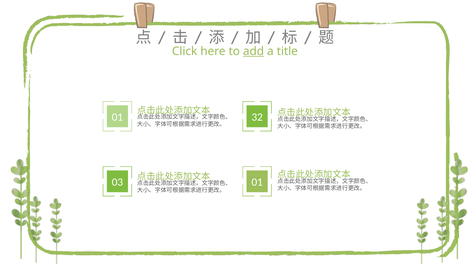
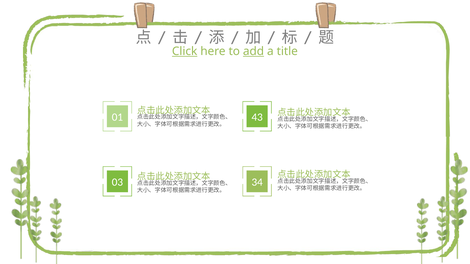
Click underline: none -> present (185, 51)
32: 32 -> 43 (257, 117)
03 01: 01 -> 34 (257, 182)
